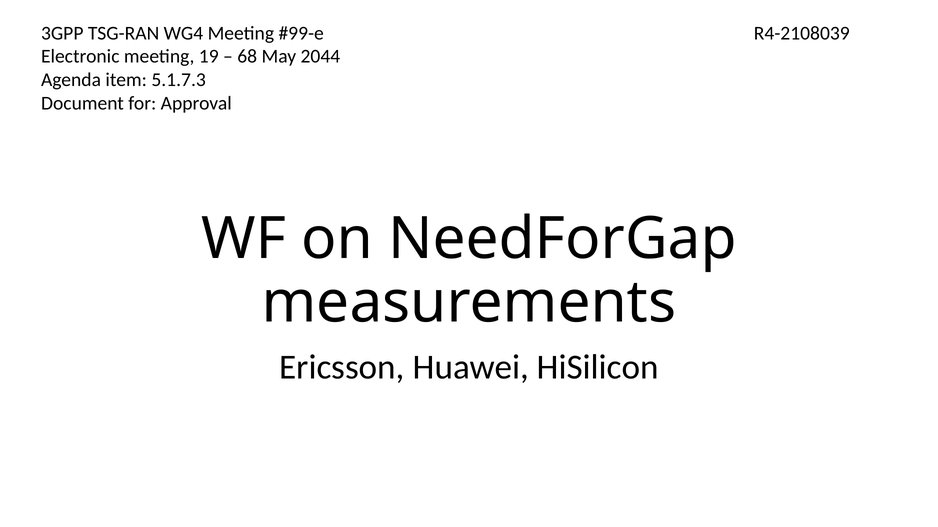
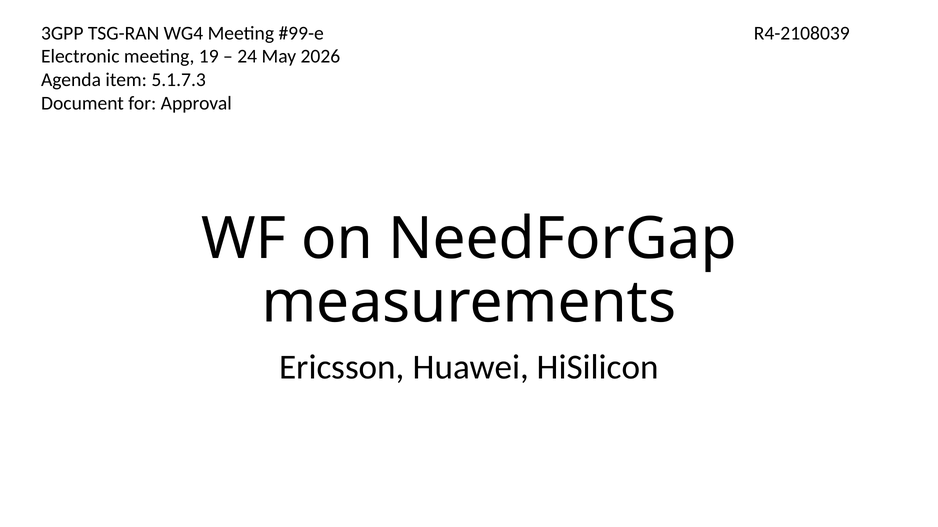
68: 68 -> 24 (247, 57)
2044: 2044 -> 2026 (320, 57)
